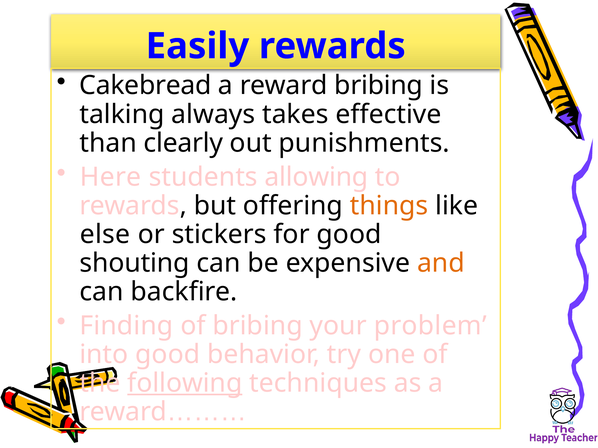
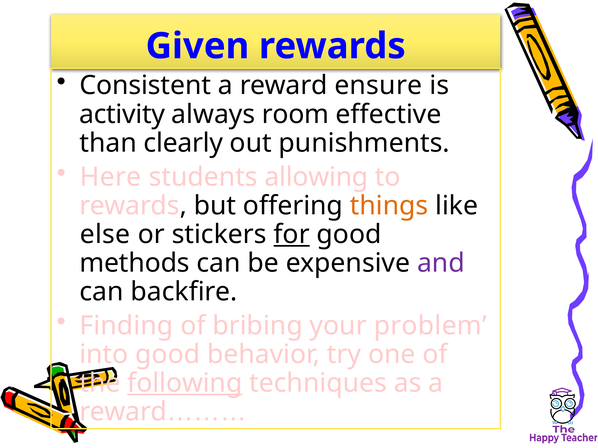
Easily: Easily -> Given (197, 46)
Cakebread: Cakebread -> Consistent (145, 86)
reward bribing: bribing -> ensure (378, 86)
talking: talking -> activity (122, 114)
takes: takes -> room (295, 114)
for underline: none -> present (292, 235)
shouting: shouting -> methods (135, 263)
and colour: orange -> purple (441, 263)
